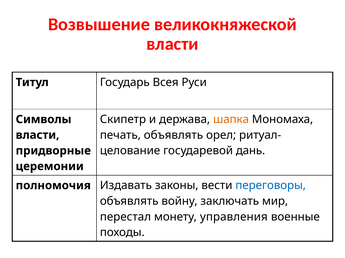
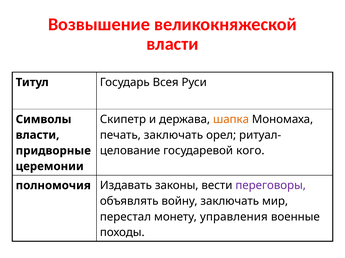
печать объявлять: объявлять -> заключать (173, 135)
дань: дань -> кого (250, 151)
переговоры colour: blue -> purple (271, 186)
